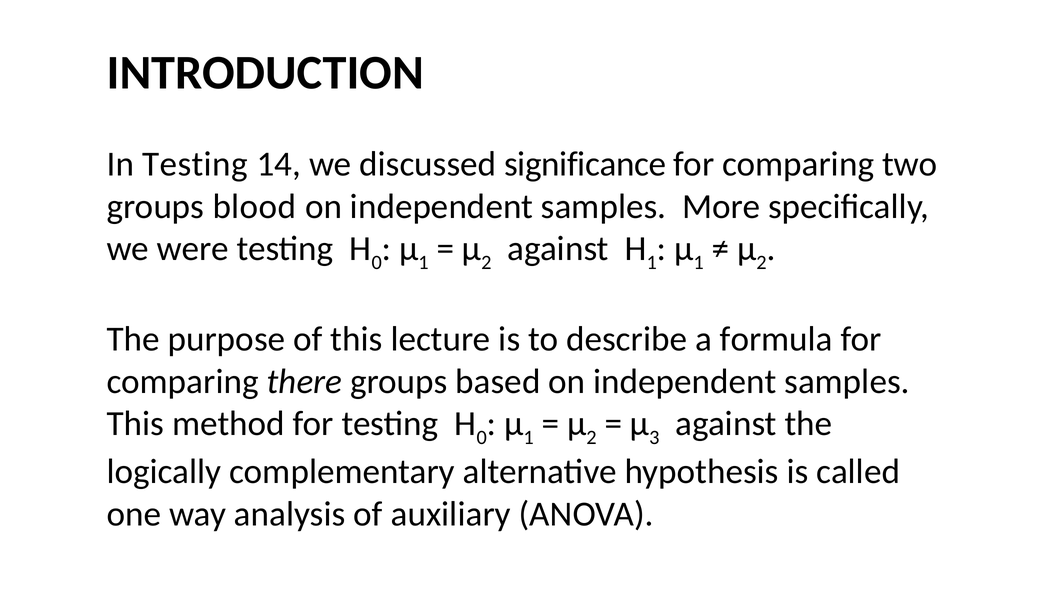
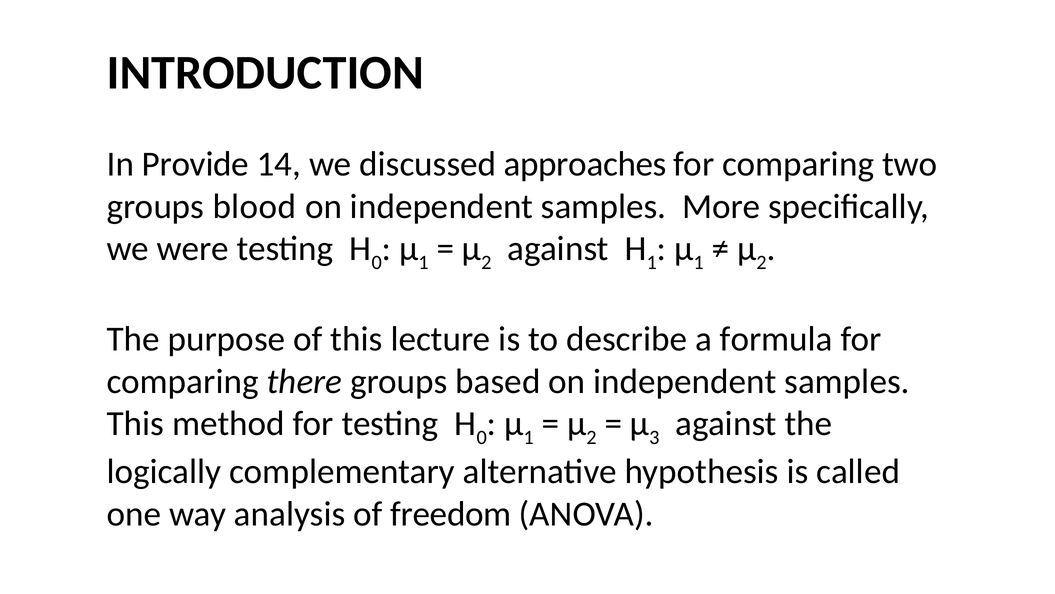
In Testing: Testing -> Provide (195, 164)
significance: significance -> approaches (585, 164)
auxiliary: auxiliary -> freedom (451, 514)
